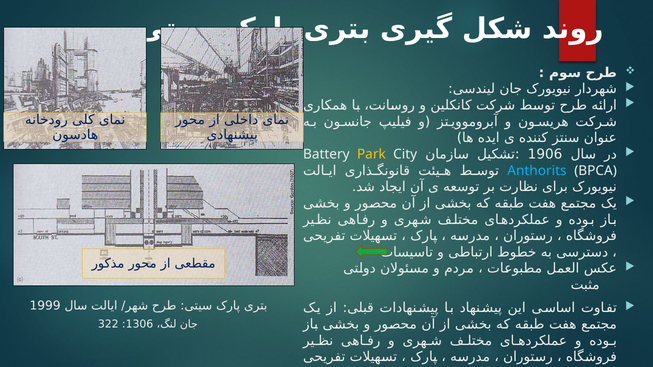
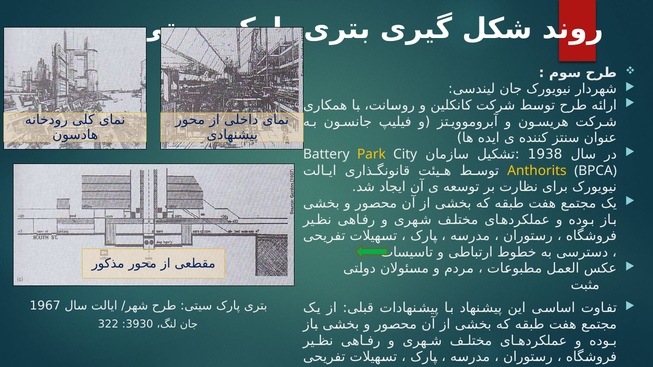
1906: 1906 -> 1938 (545, 154)
Anthorits colour: light blue -> yellow (537, 171)
1999: 1999 -> 1967 (45, 306)
1306: 1306 -> 3930 (139, 325)
